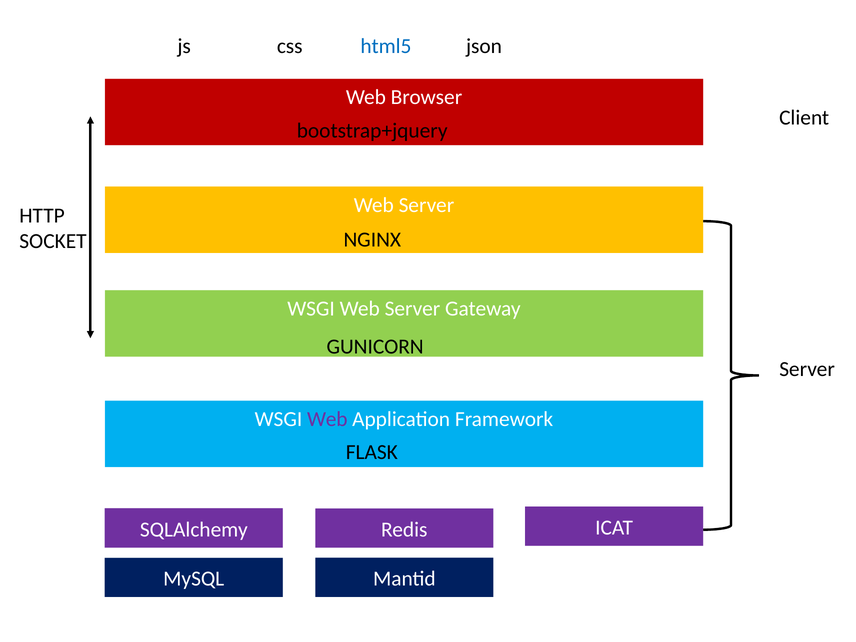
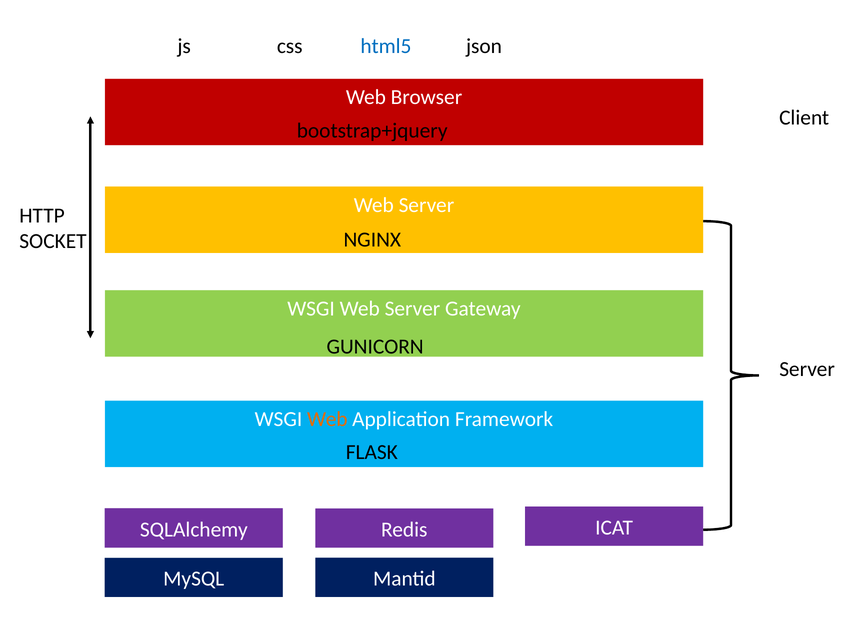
Web colour: purple -> orange (327, 419)
